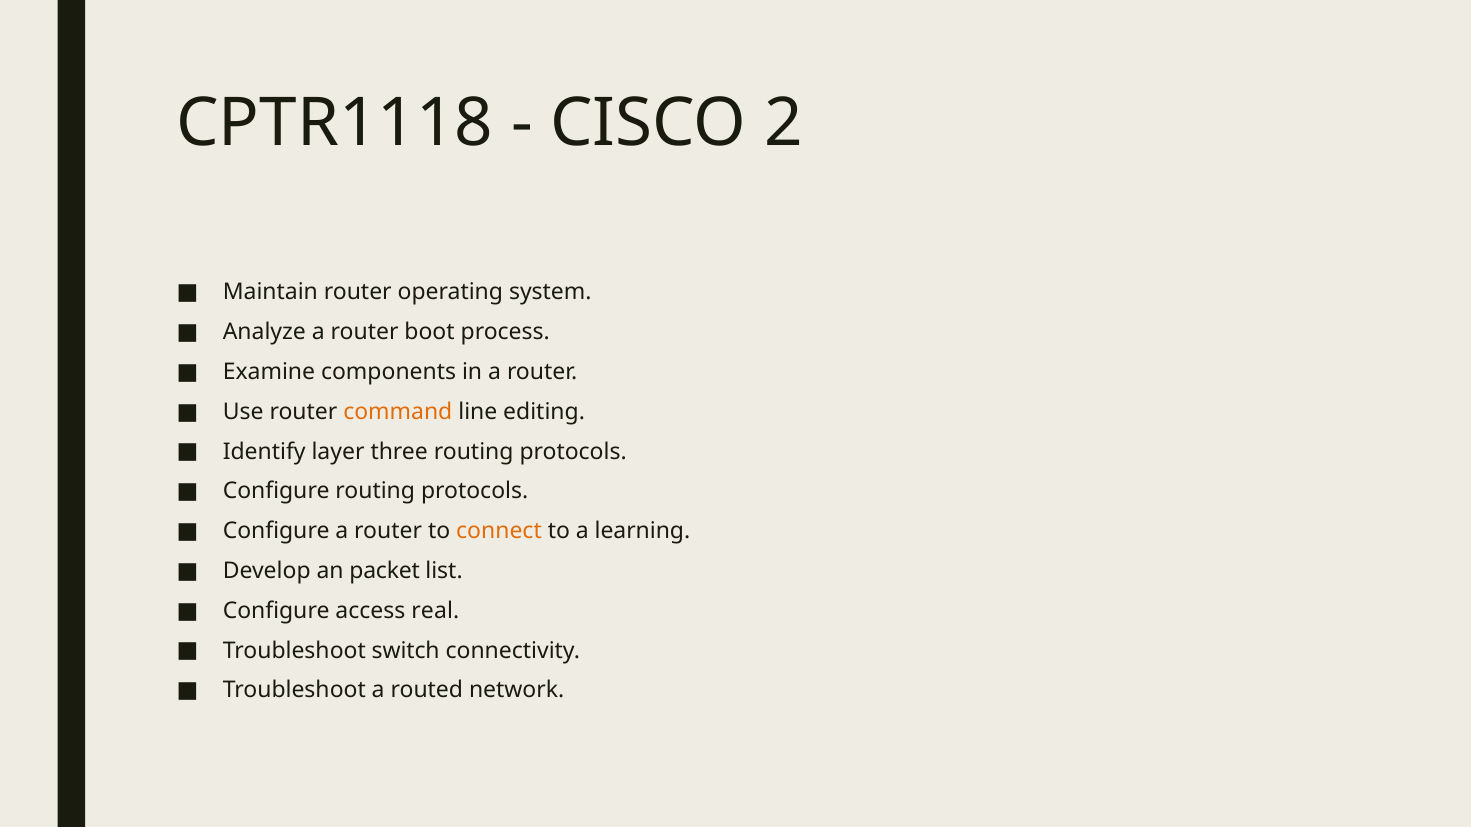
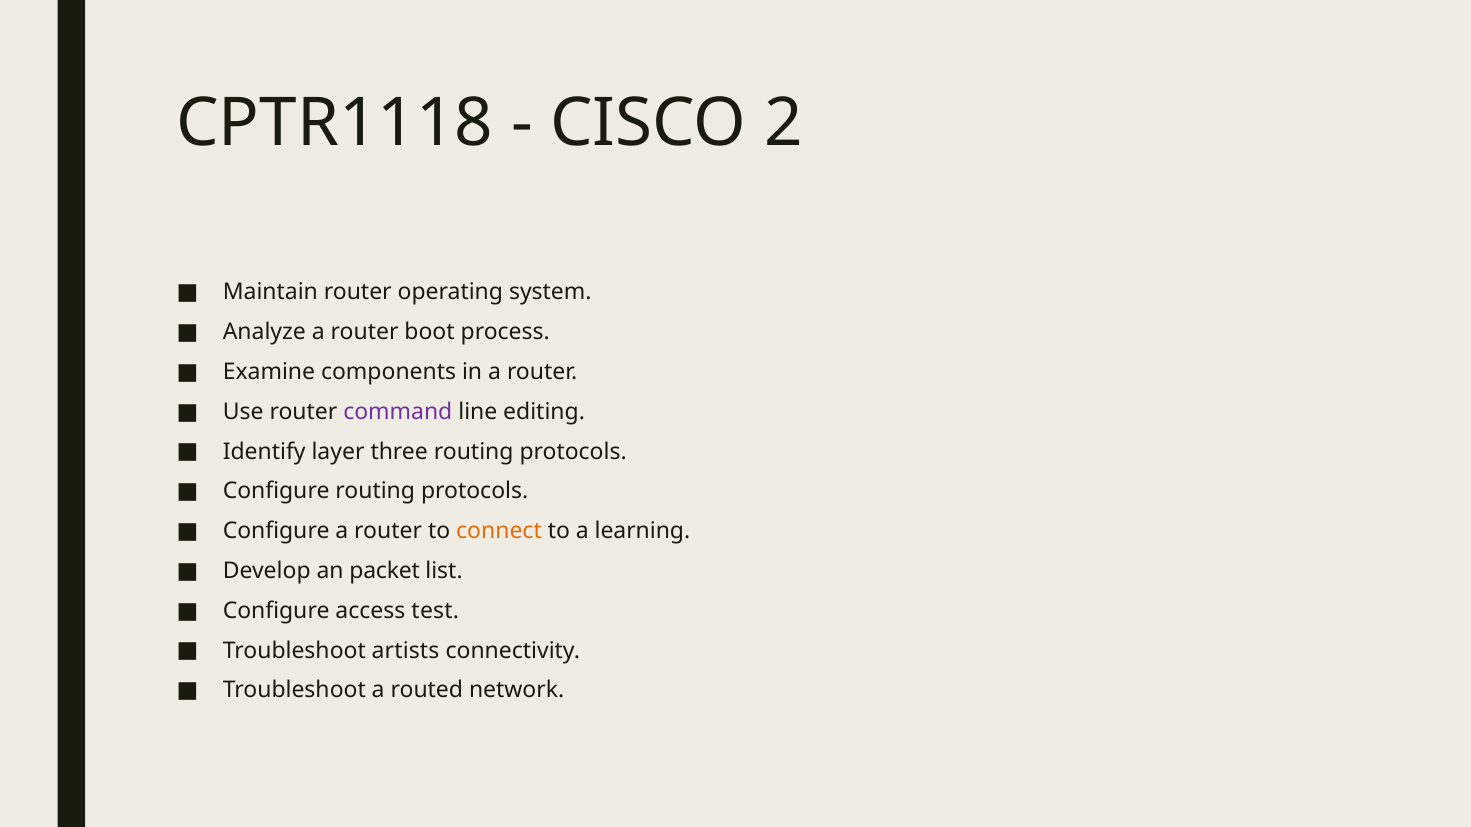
command colour: orange -> purple (398, 412)
real: real -> test (435, 611)
switch: switch -> artists (406, 651)
